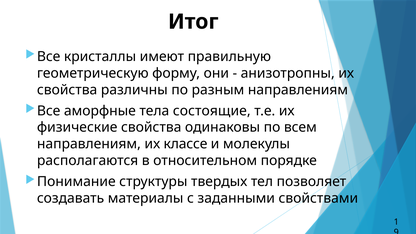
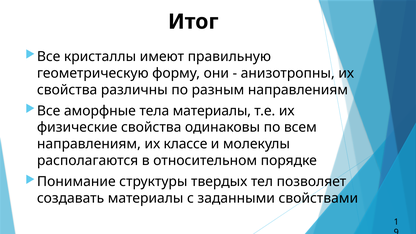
тела состоящие: состоящие -> материалы (212, 111)
